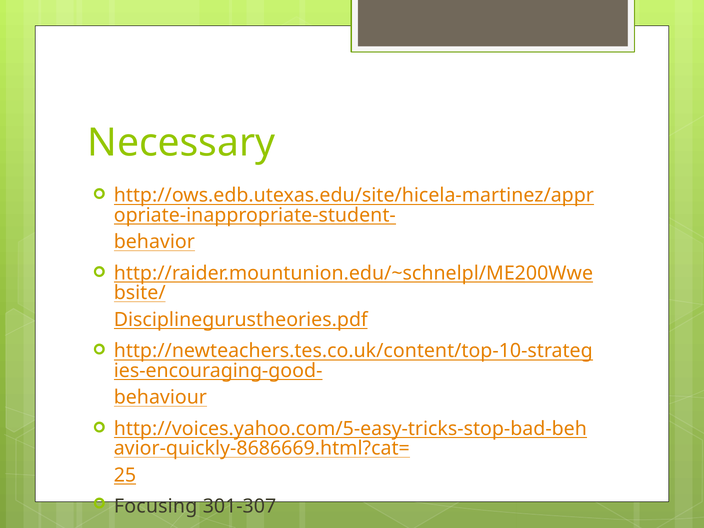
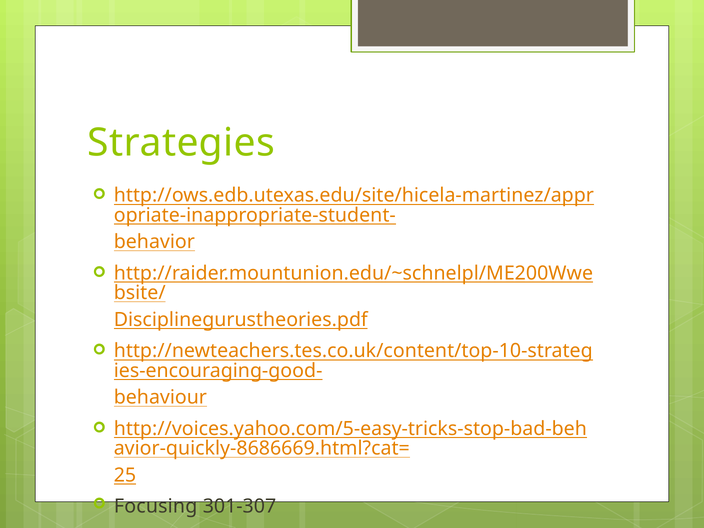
Necessary: Necessary -> Strategies (181, 143)
